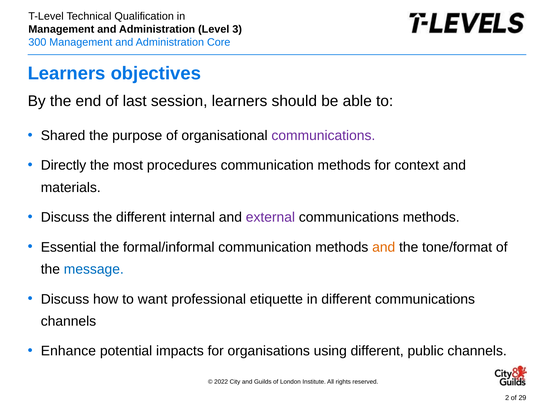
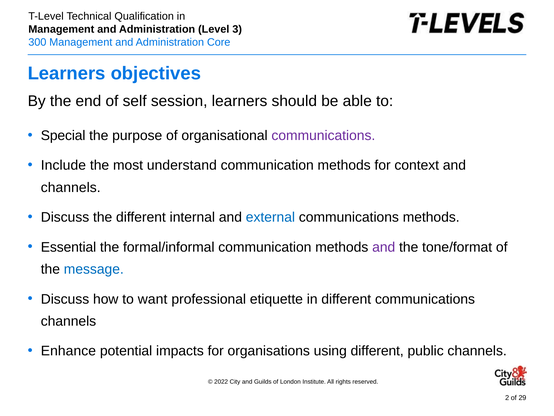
last: last -> self (135, 101)
Shared: Shared -> Special (63, 135)
Directly: Directly -> Include (63, 165)
procedures: procedures -> understand (182, 165)
materials: materials -> channels (71, 187)
external colour: purple -> blue (270, 217)
and colour: orange -> purple (384, 247)
